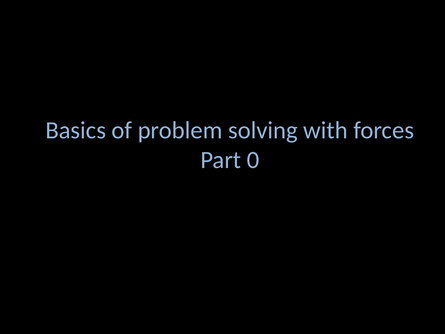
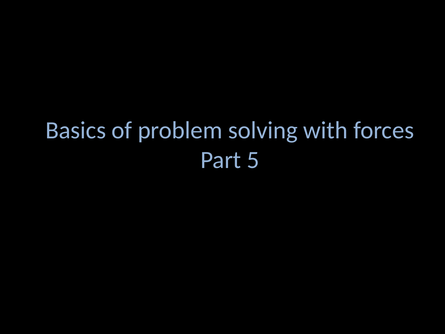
0: 0 -> 5 (253, 160)
